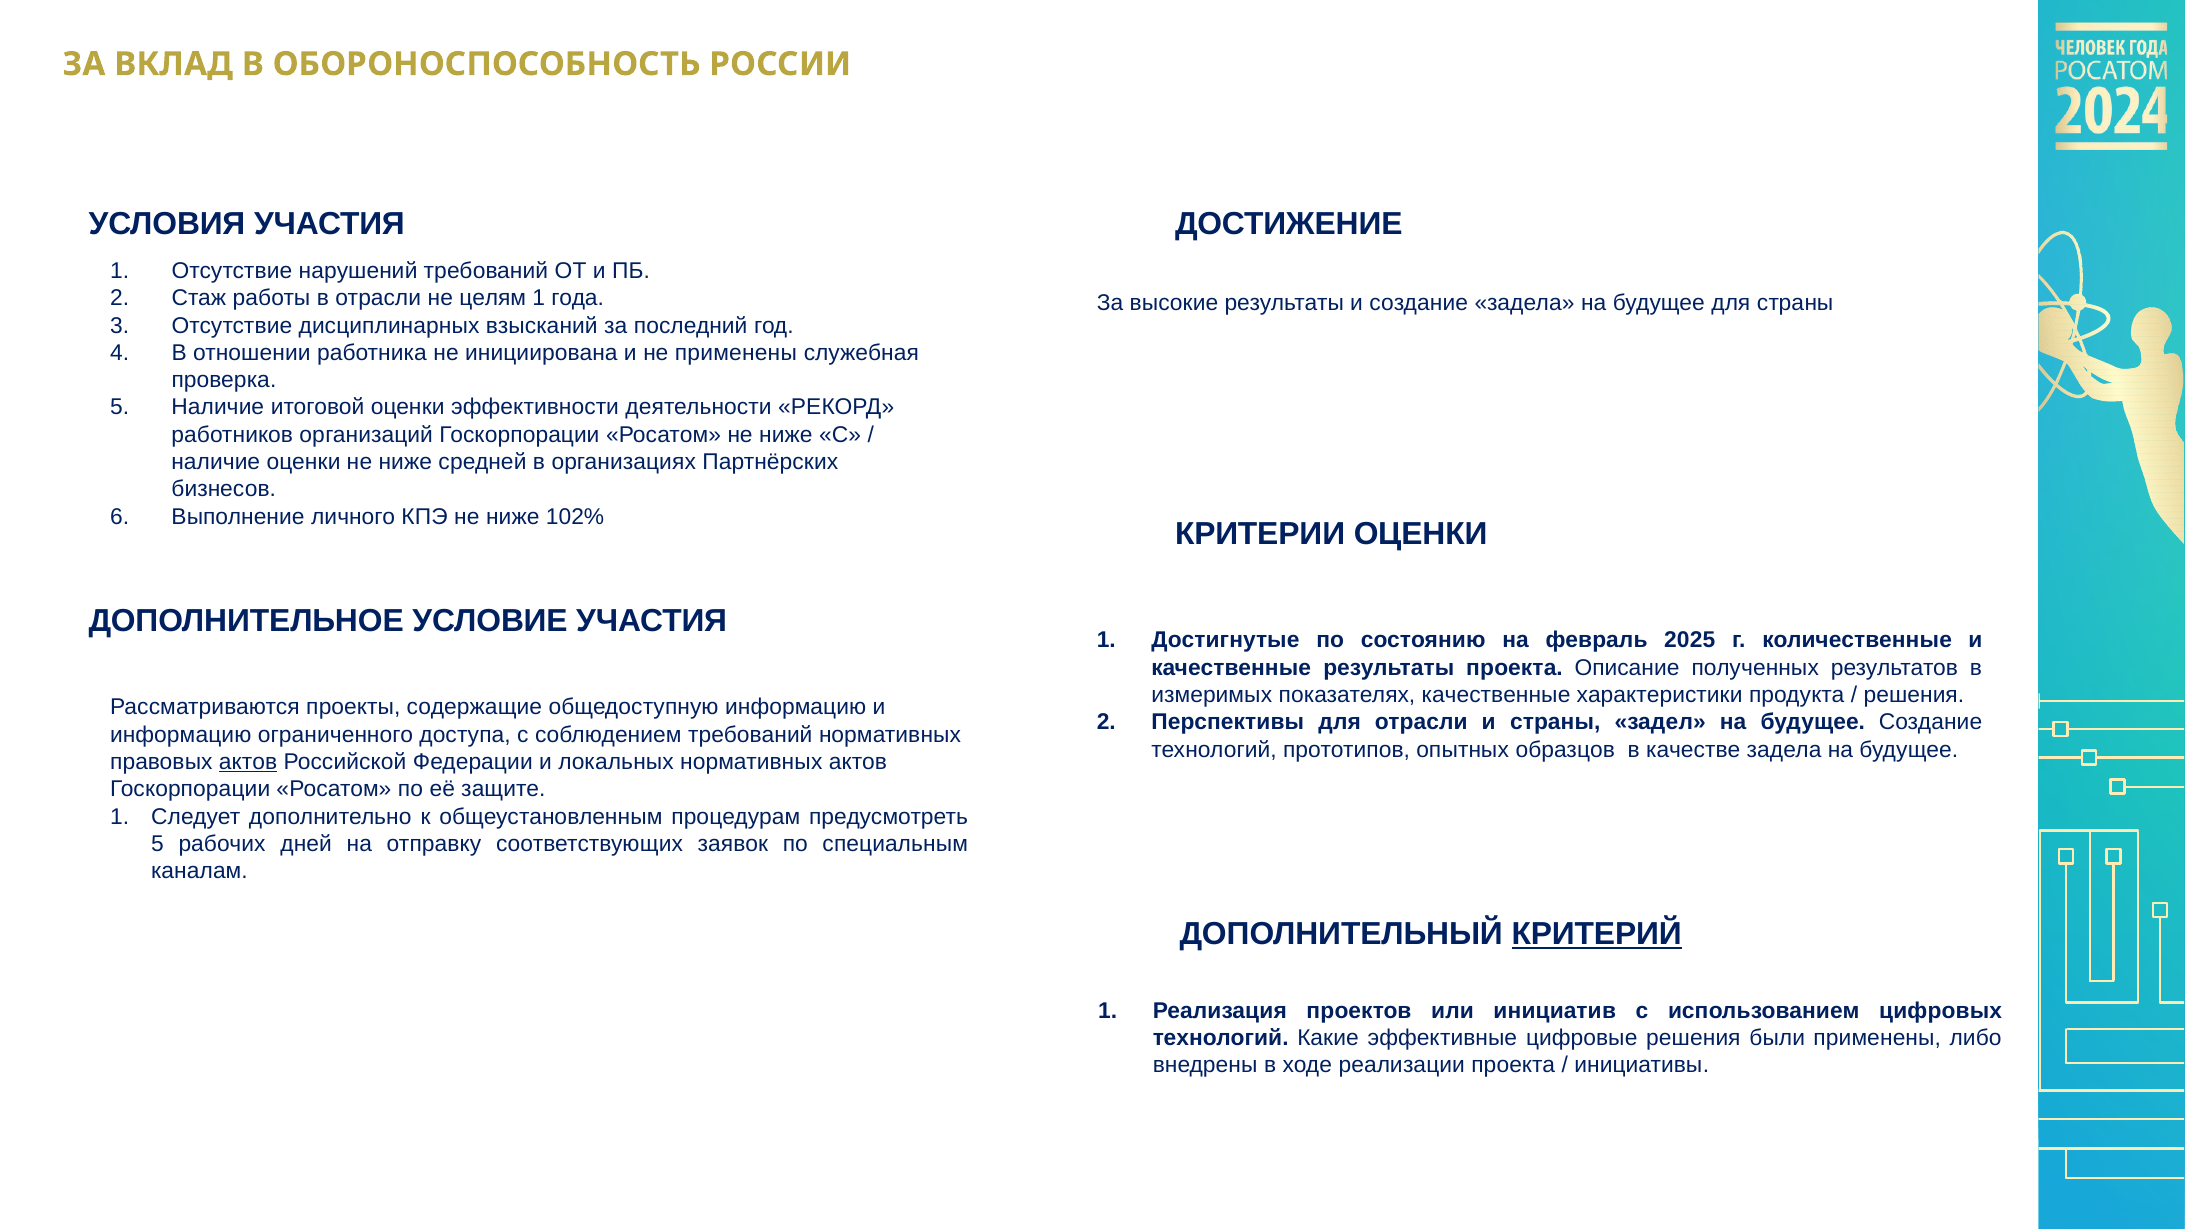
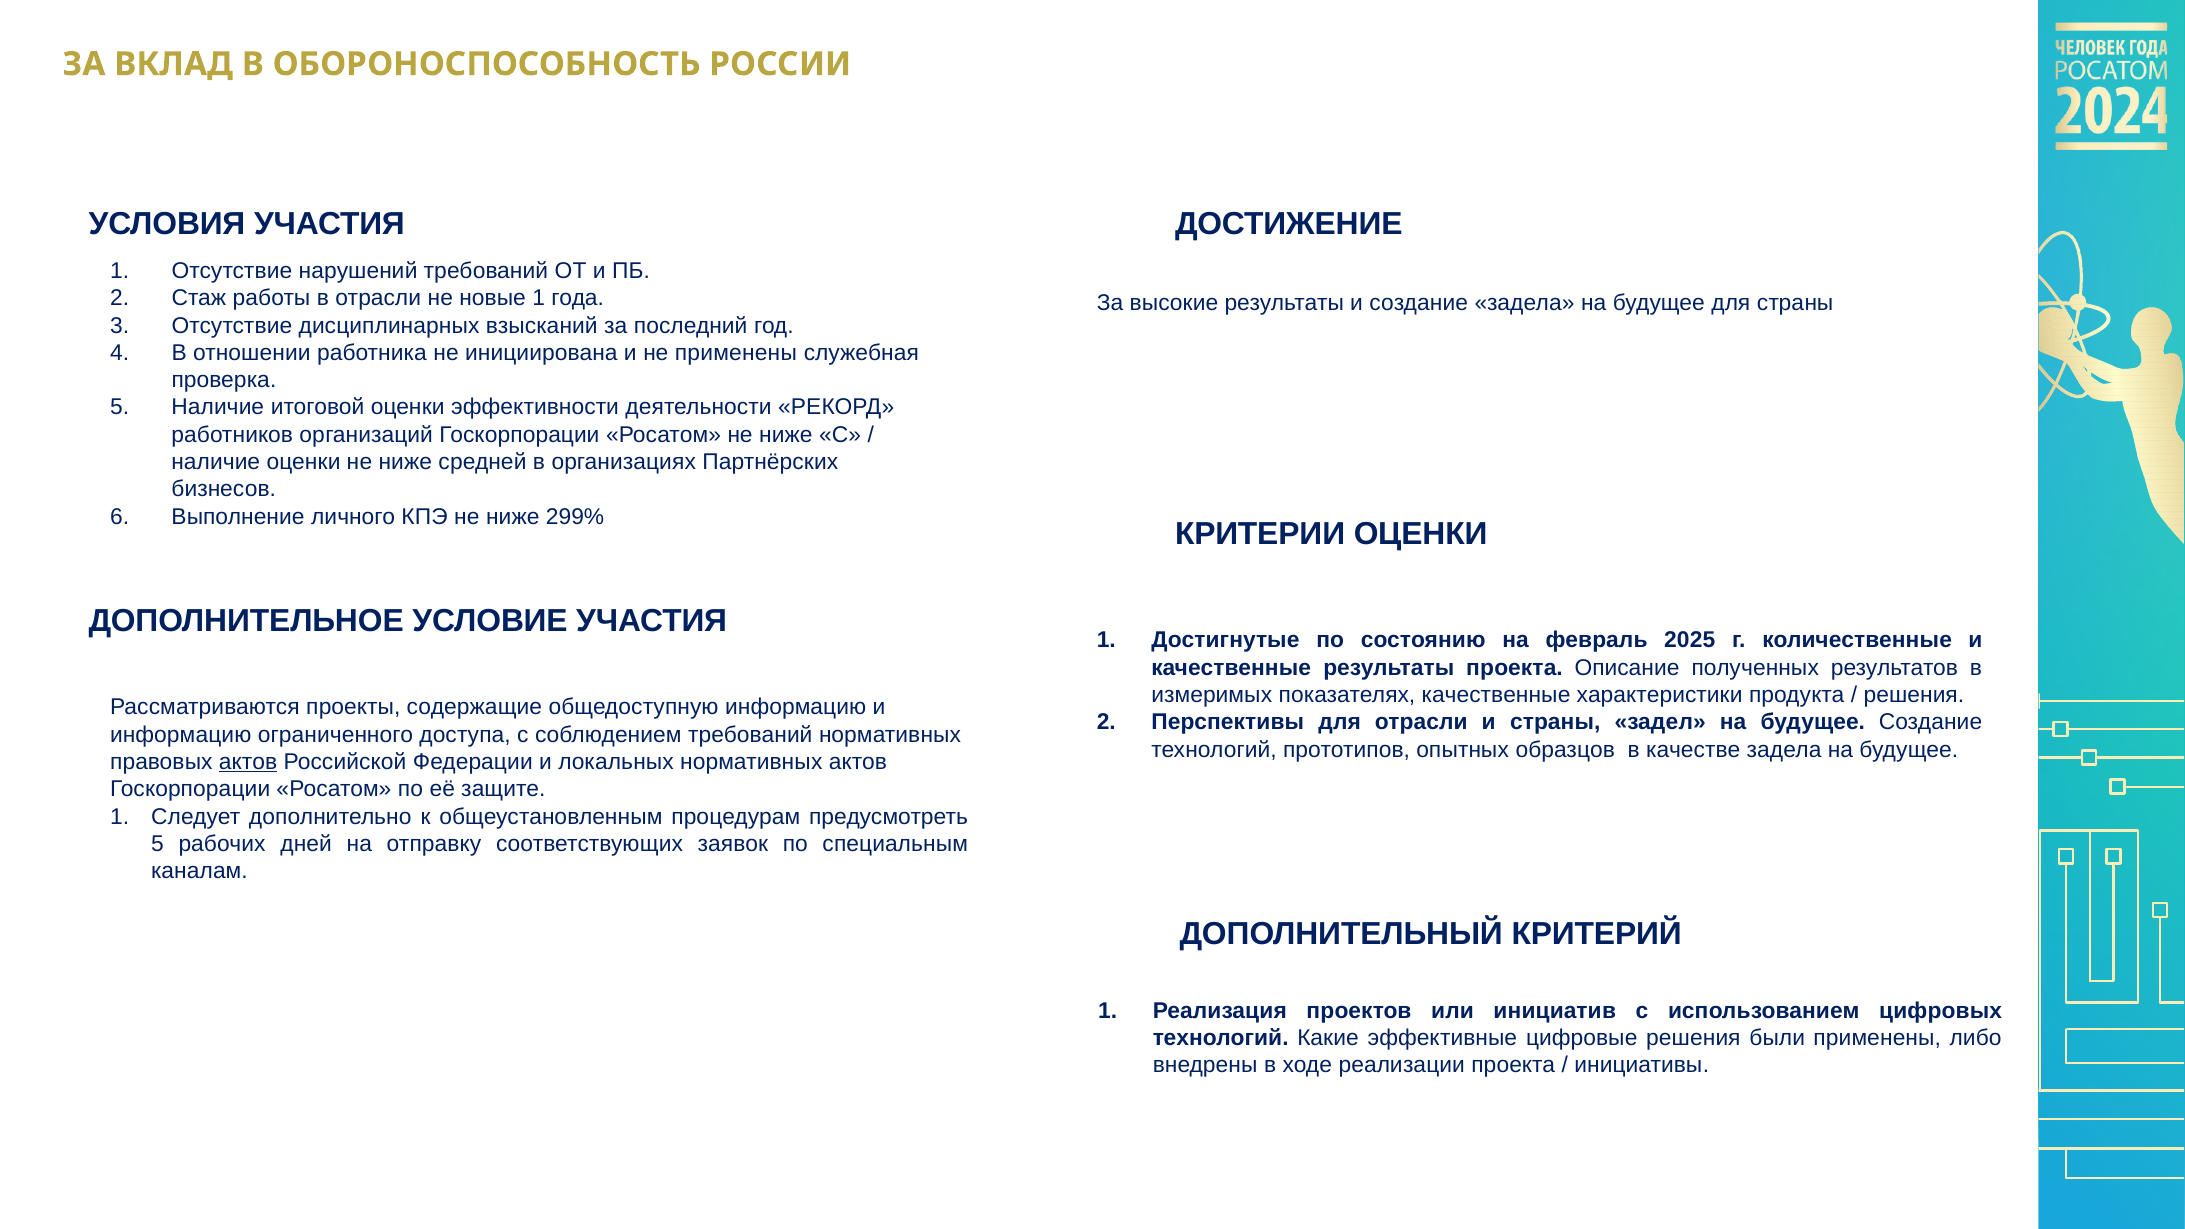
целям: целям -> новые (493, 298)
102%: 102% -> 299% (575, 517)
КРИТЕРИЙ underline: present -> none (1597, 934)
